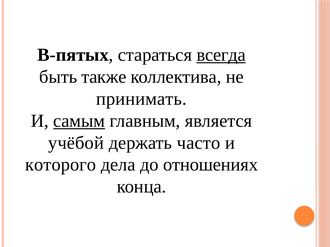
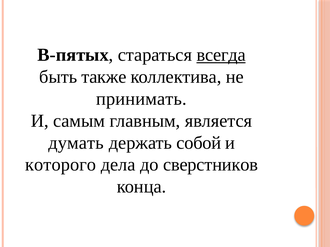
самым underline: present -> none (79, 121)
учёбой: учёбой -> думать (76, 143)
часто: часто -> собой (199, 143)
отношениях: отношениях -> сверстников (211, 165)
